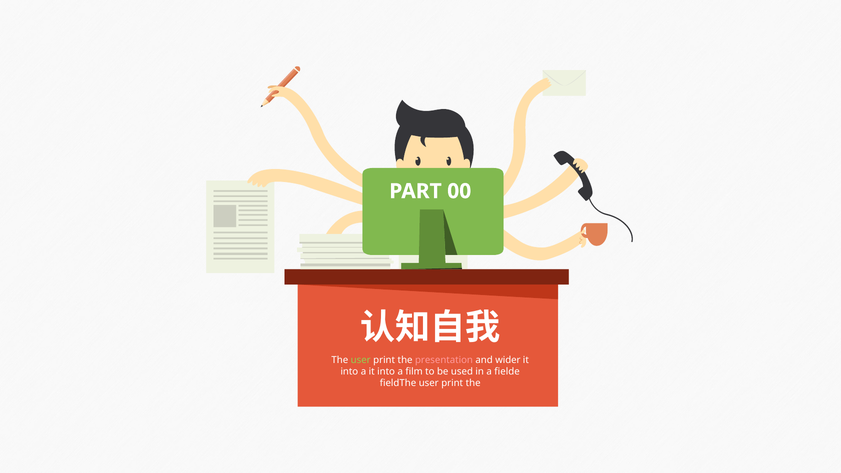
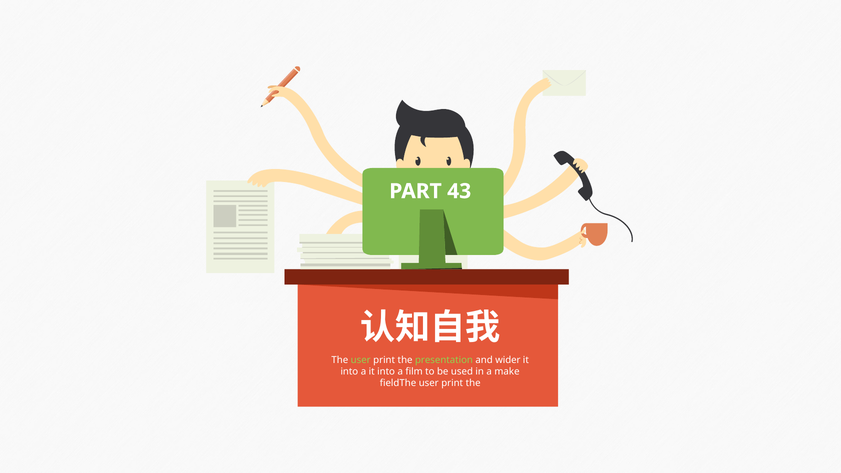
00: 00 -> 43 (459, 191)
presentation colour: pink -> light green (444, 360)
fielde: fielde -> make (507, 372)
